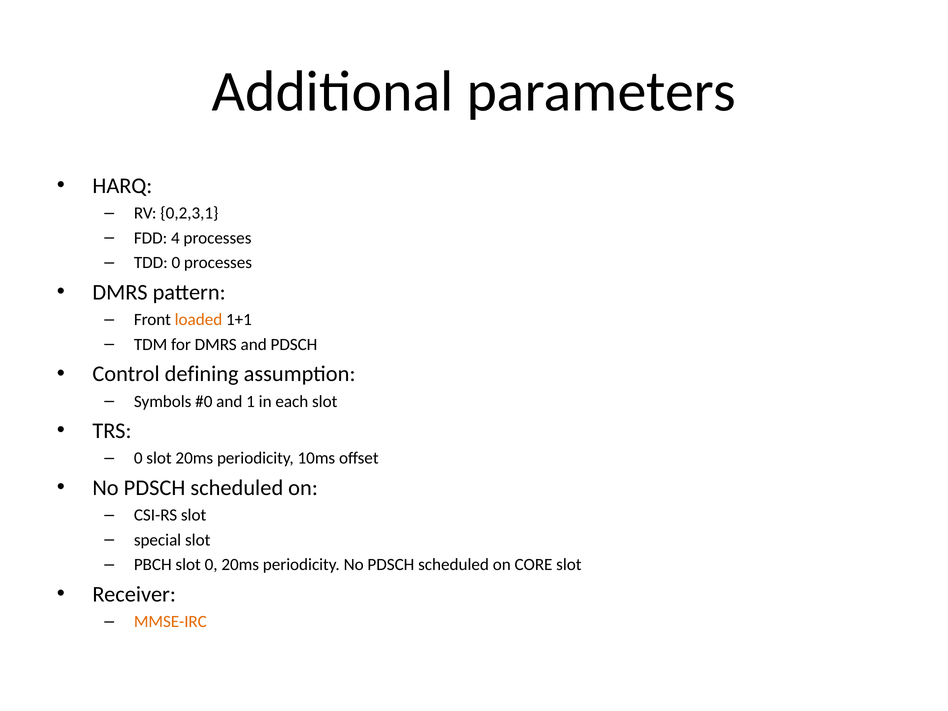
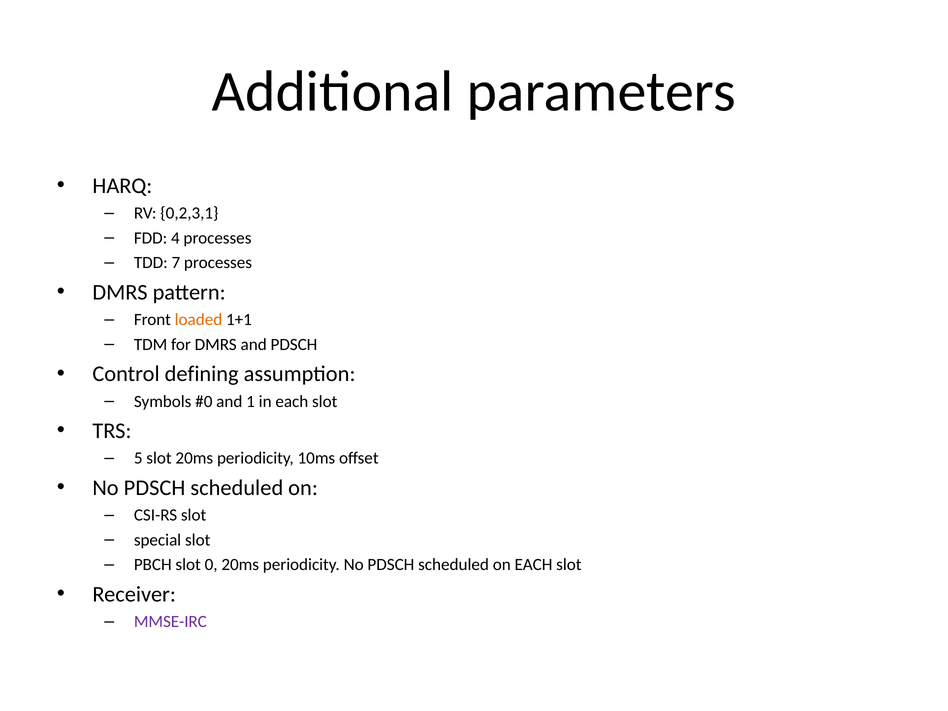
TDD 0: 0 -> 7 (176, 263)
0: 0 -> 5 (138, 458)
on CORE: CORE -> EACH (533, 565)
MMSE-IRC colour: orange -> purple (170, 622)
